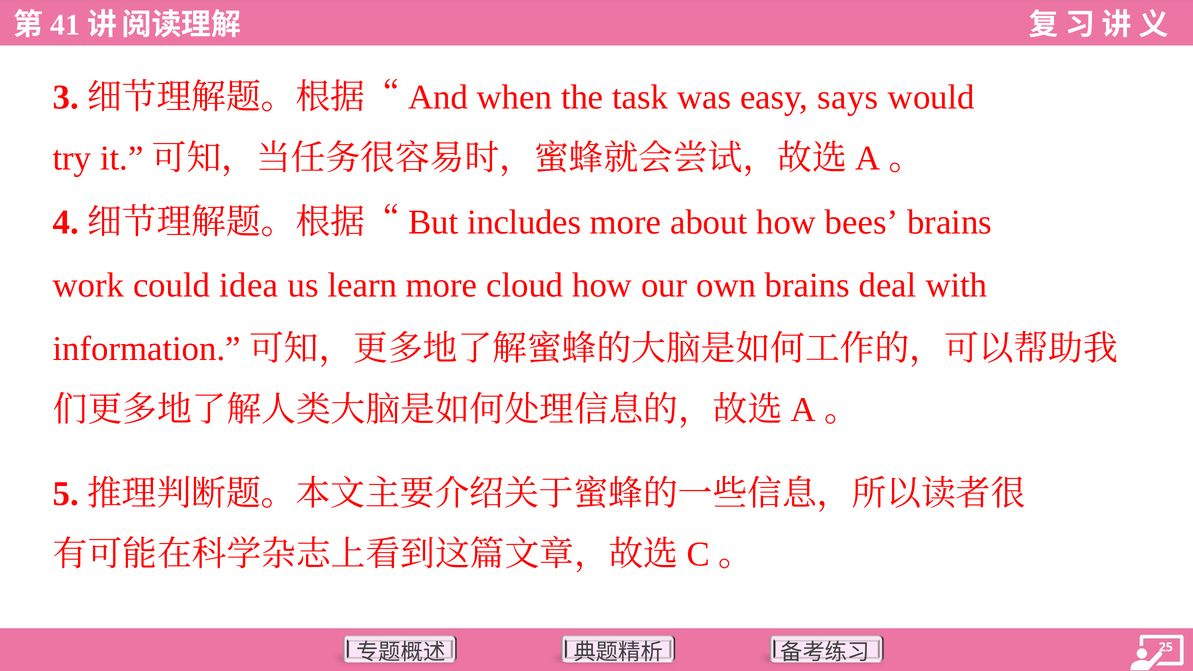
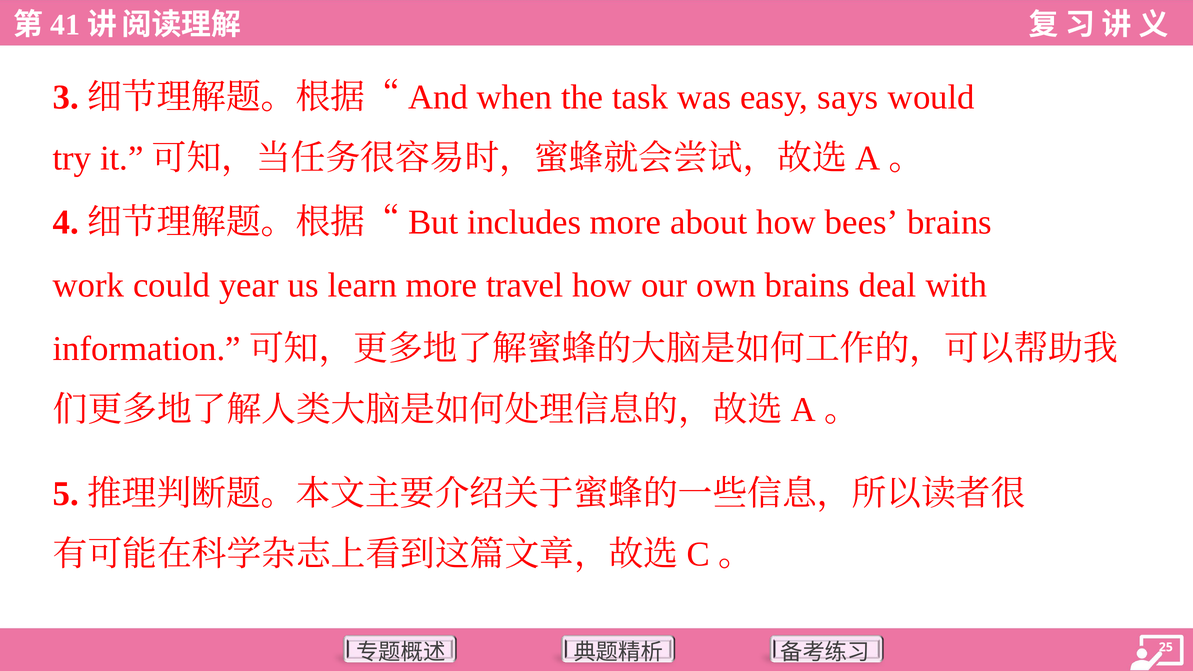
idea: idea -> year (249, 285)
cloud: cloud -> travel (525, 285)
